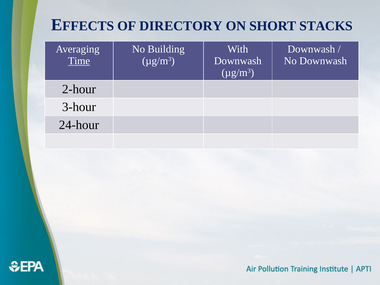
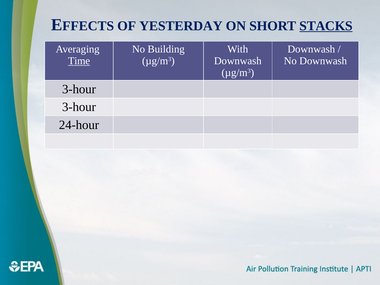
DIRECTORY: DIRECTORY -> YESTERDAY (181, 26)
STACKS underline: none -> present (326, 26)
2-hour: 2-hour -> 3-hour (79, 89)
